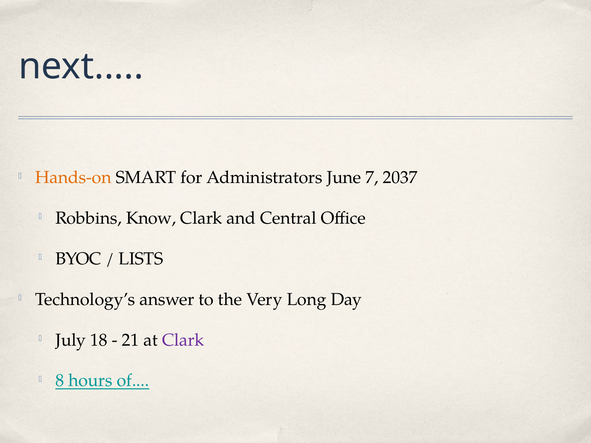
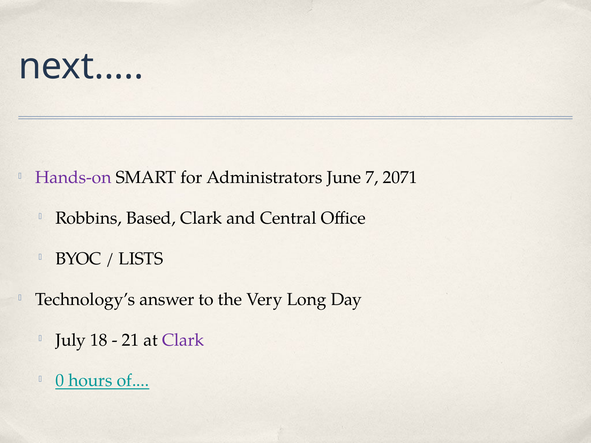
Hands-on colour: orange -> purple (73, 178)
2037: 2037 -> 2071 (400, 178)
Know: Know -> Based (151, 218)
8: 8 -> 0 (60, 381)
